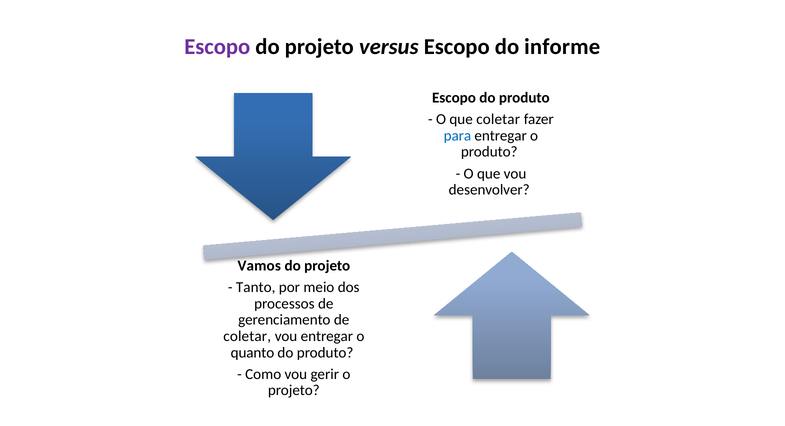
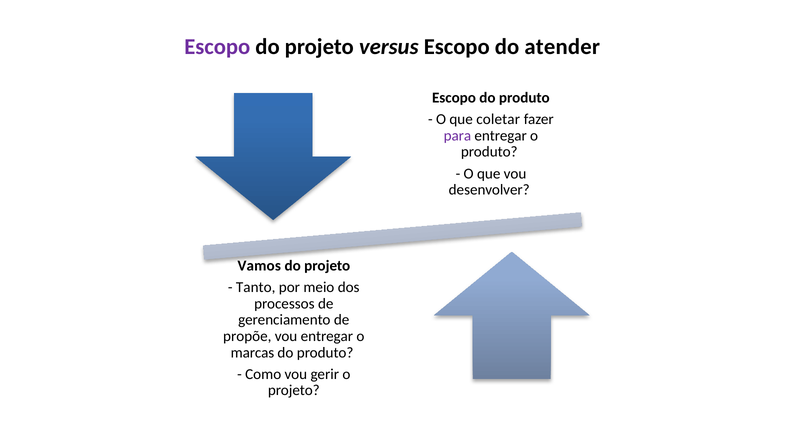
informe: informe -> atender (562, 47)
para colour: blue -> purple (457, 136)
coletar: coletar -> propõe (247, 336)
quanto: quanto -> marcas (252, 352)
